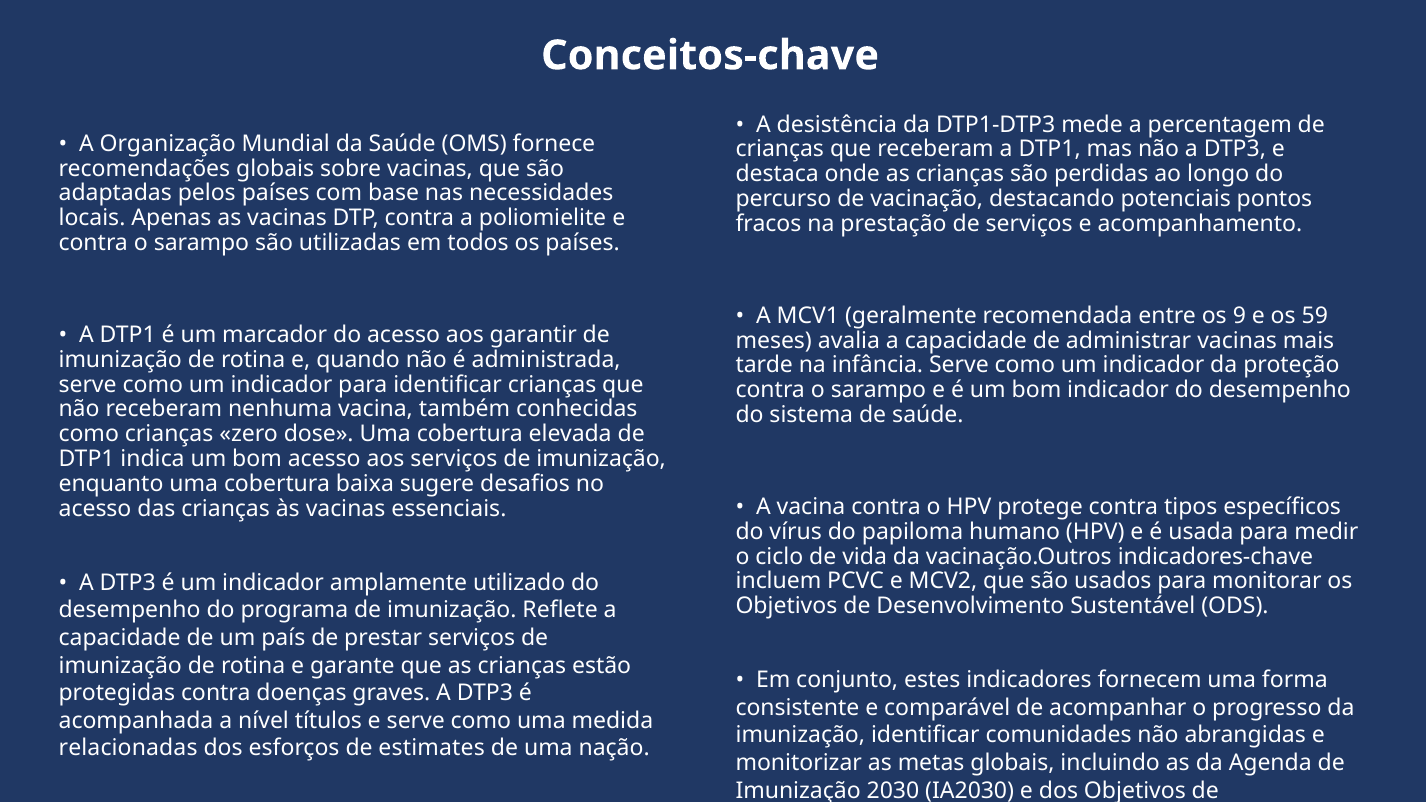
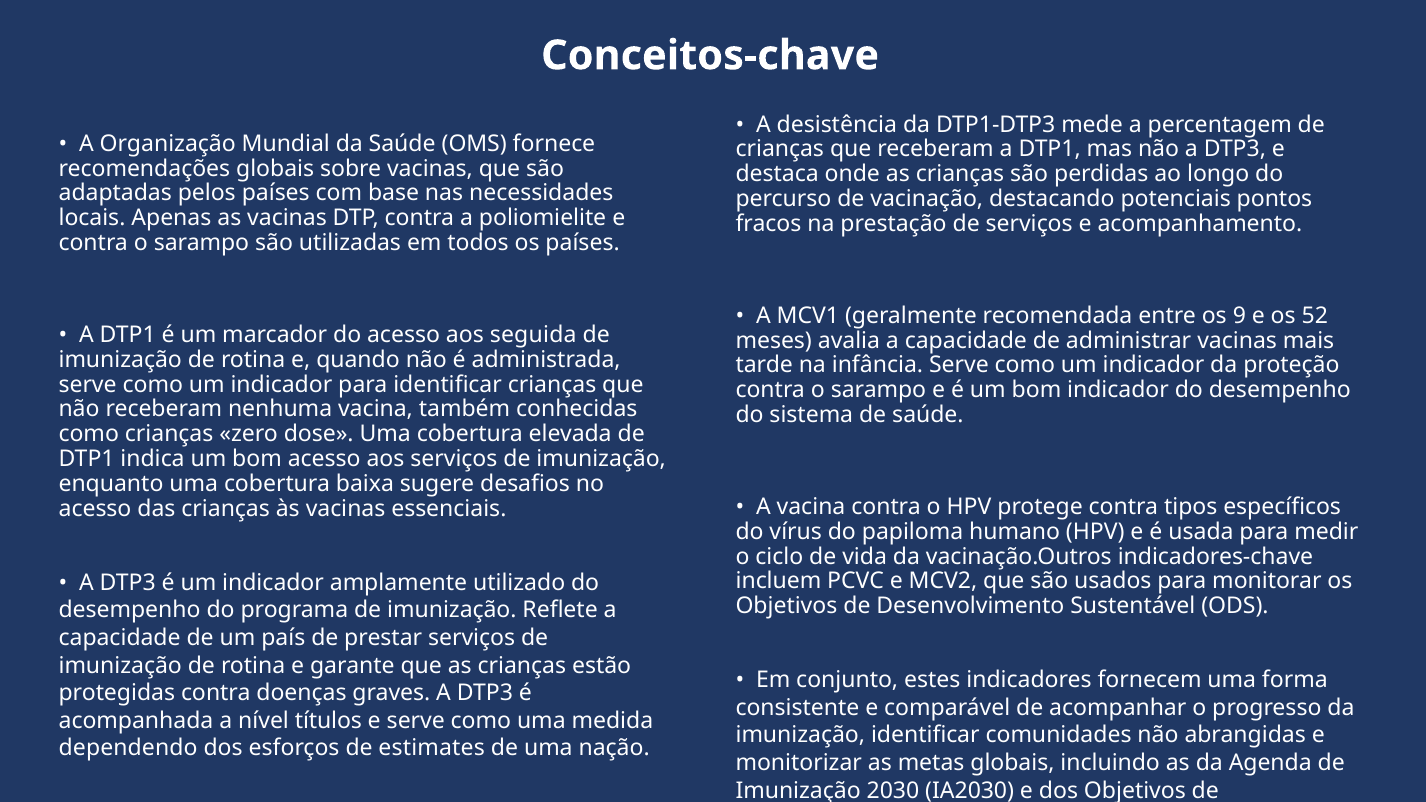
59: 59 -> 52 (1315, 316)
garantir: garantir -> seguida (533, 335)
relacionadas: relacionadas -> dependendo (128, 748)
